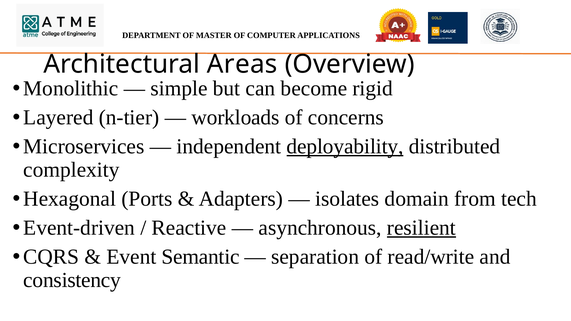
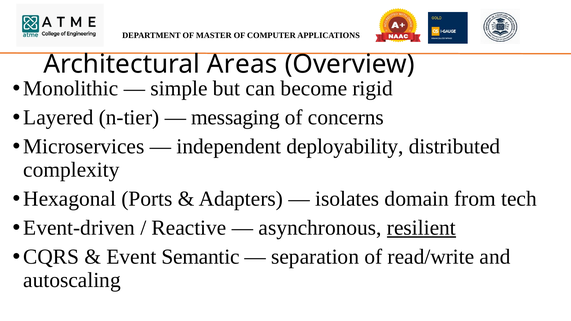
workloads: workloads -> messaging (236, 118)
deployability underline: present -> none (345, 147)
consistency: consistency -> autoscaling (72, 280)
